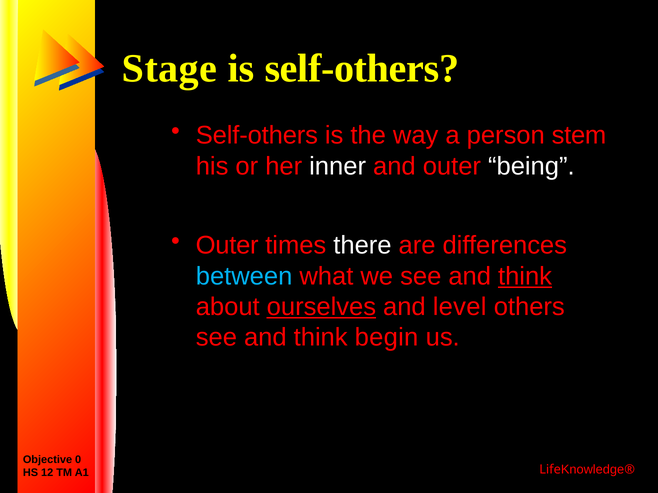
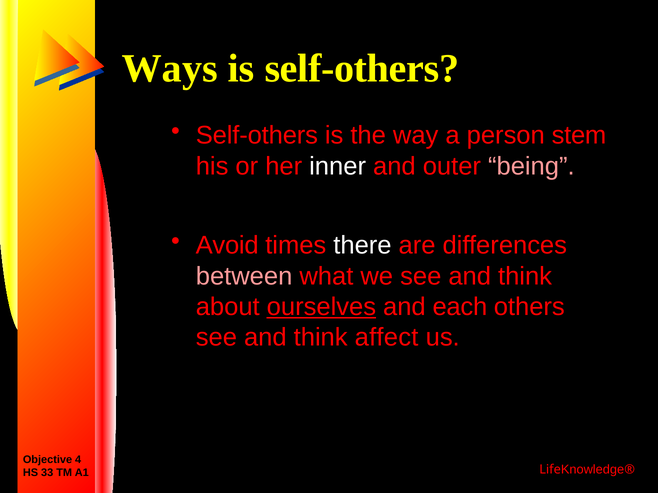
Stage: Stage -> Ways (170, 69)
being colour: white -> pink (531, 166)
Outer: Outer -> Avoid (227, 246)
between colour: light blue -> pink (244, 276)
think underline: present -> none (525, 276)
level: level -> each (460, 307)
begin: begin -> affect (387, 338)
0: 0 -> 4 (78, 460)
12: 12 -> 33 (47, 473)
